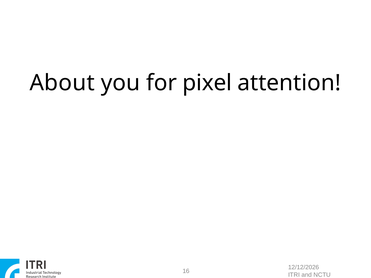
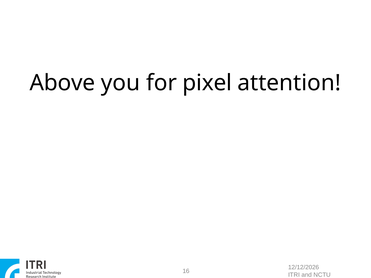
About: About -> Above (62, 83)
